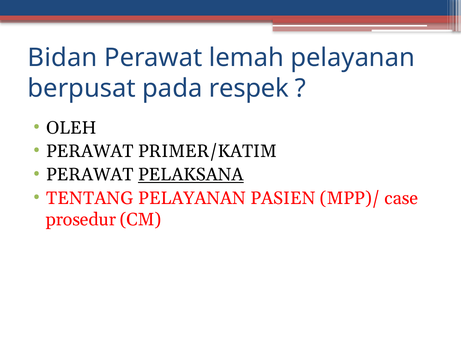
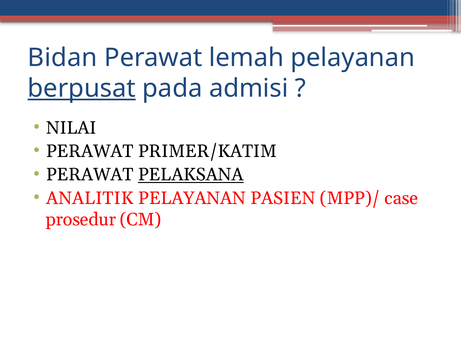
berpusat underline: none -> present (82, 88)
respek: respek -> admisi (249, 88)
OLEH: OLEH -> NILAI (71, 128)
TENTANG: TENTANG -> ANALITIK (90, 198)
